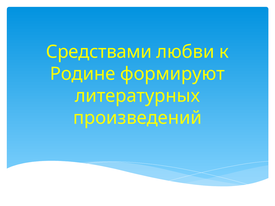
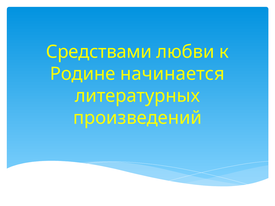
формируют: формируют -> начинается (172, 74)
